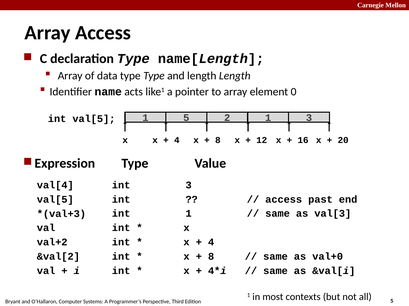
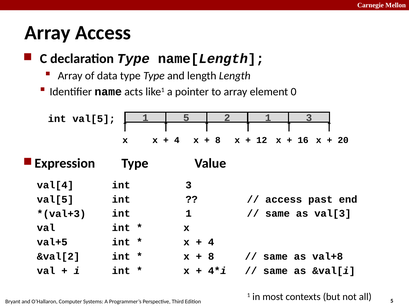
val+2: val+2 -> val+5 (52, 243)
val+0: val+0 -> val+8 (328, 257)
